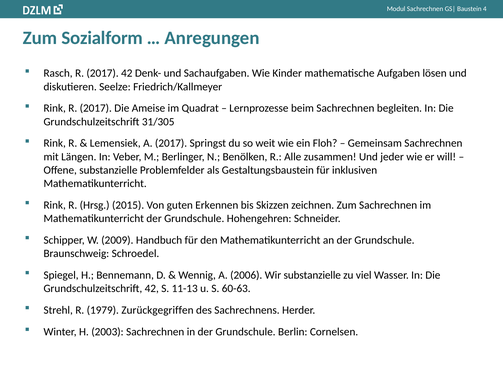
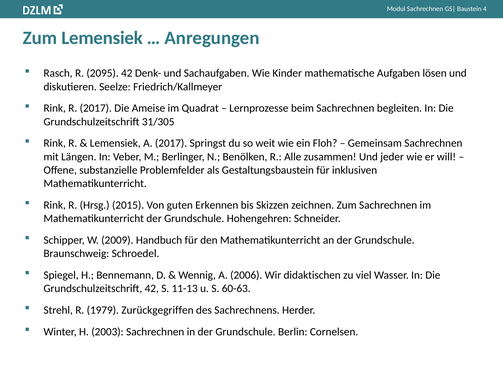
Zum Sozialform: Sozialform -> Lemensiek (102, 38)
Rasch R 2017: 2017 -> 2095 (103, 73)
Wir substanzielle: substanzielle -> didaktischen (312, 275)
